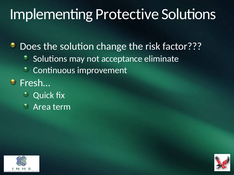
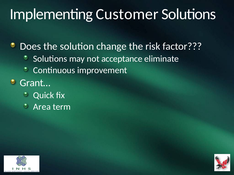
Protective: Protective -> Customer (127, 14)
Fresh…: Fresh… -> Grant… (35, 83)
